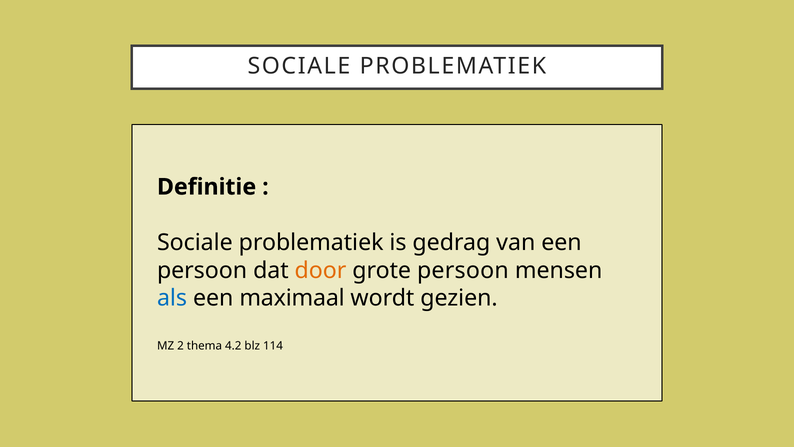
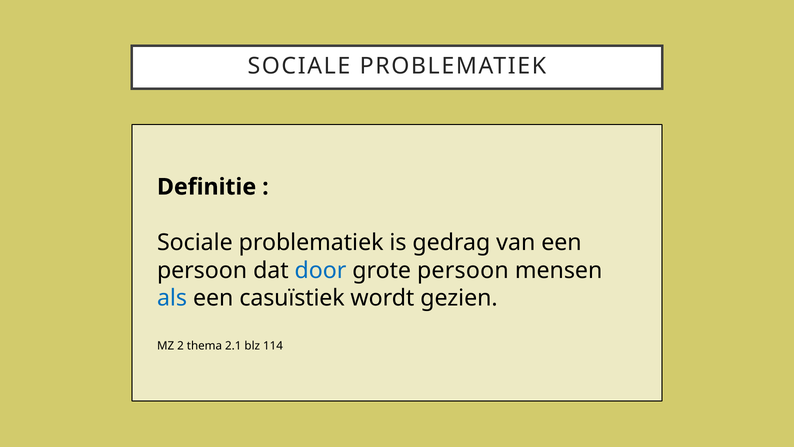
door colour: orange -> blue (320, 270)
maximaal: maximaal -> casuïstiek (292, 298)
4.2: 4.2 -> 2.1 (233, 346)
